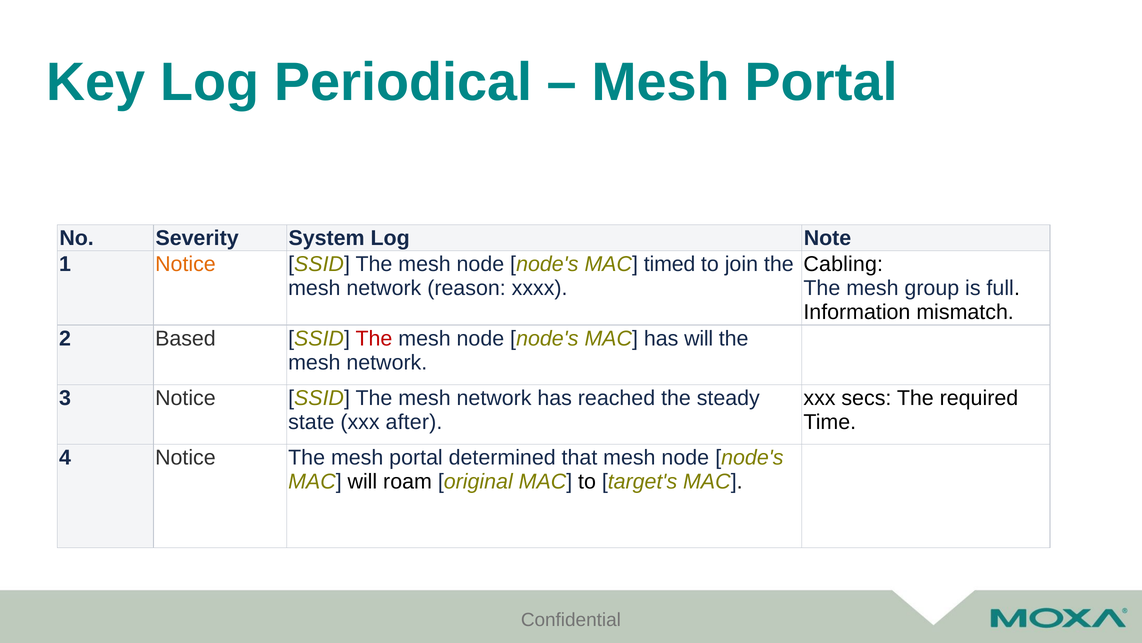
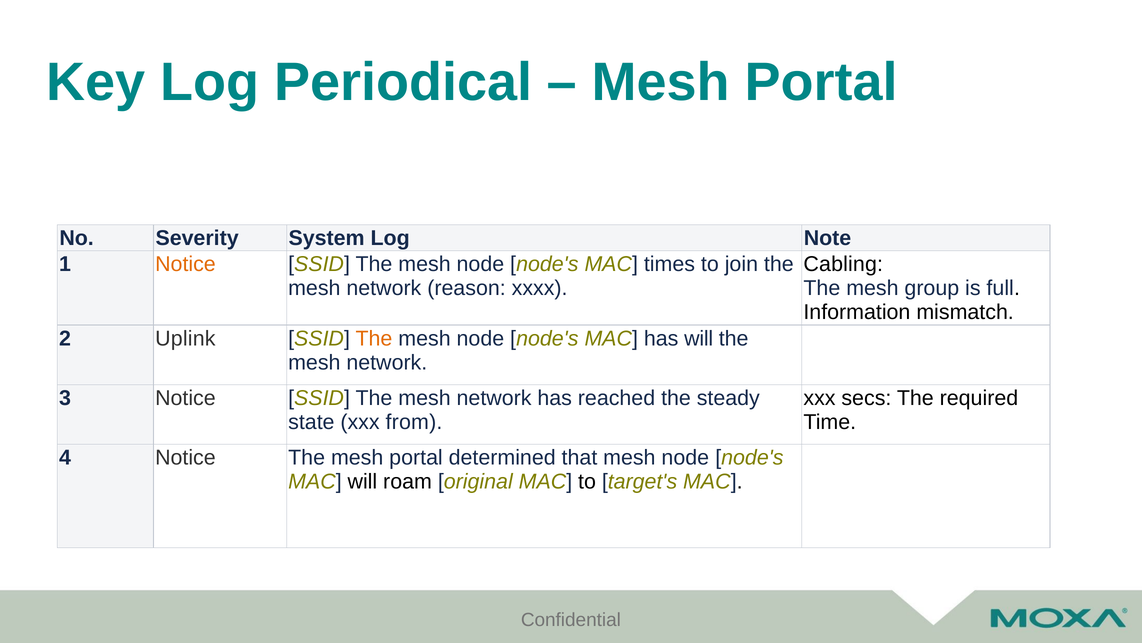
timed: timed -> times (670, 264)
Based: Based -> Uplink (185, 338)
The colour: red -> orange (374, 338)
after: after -> from (414, 422)
